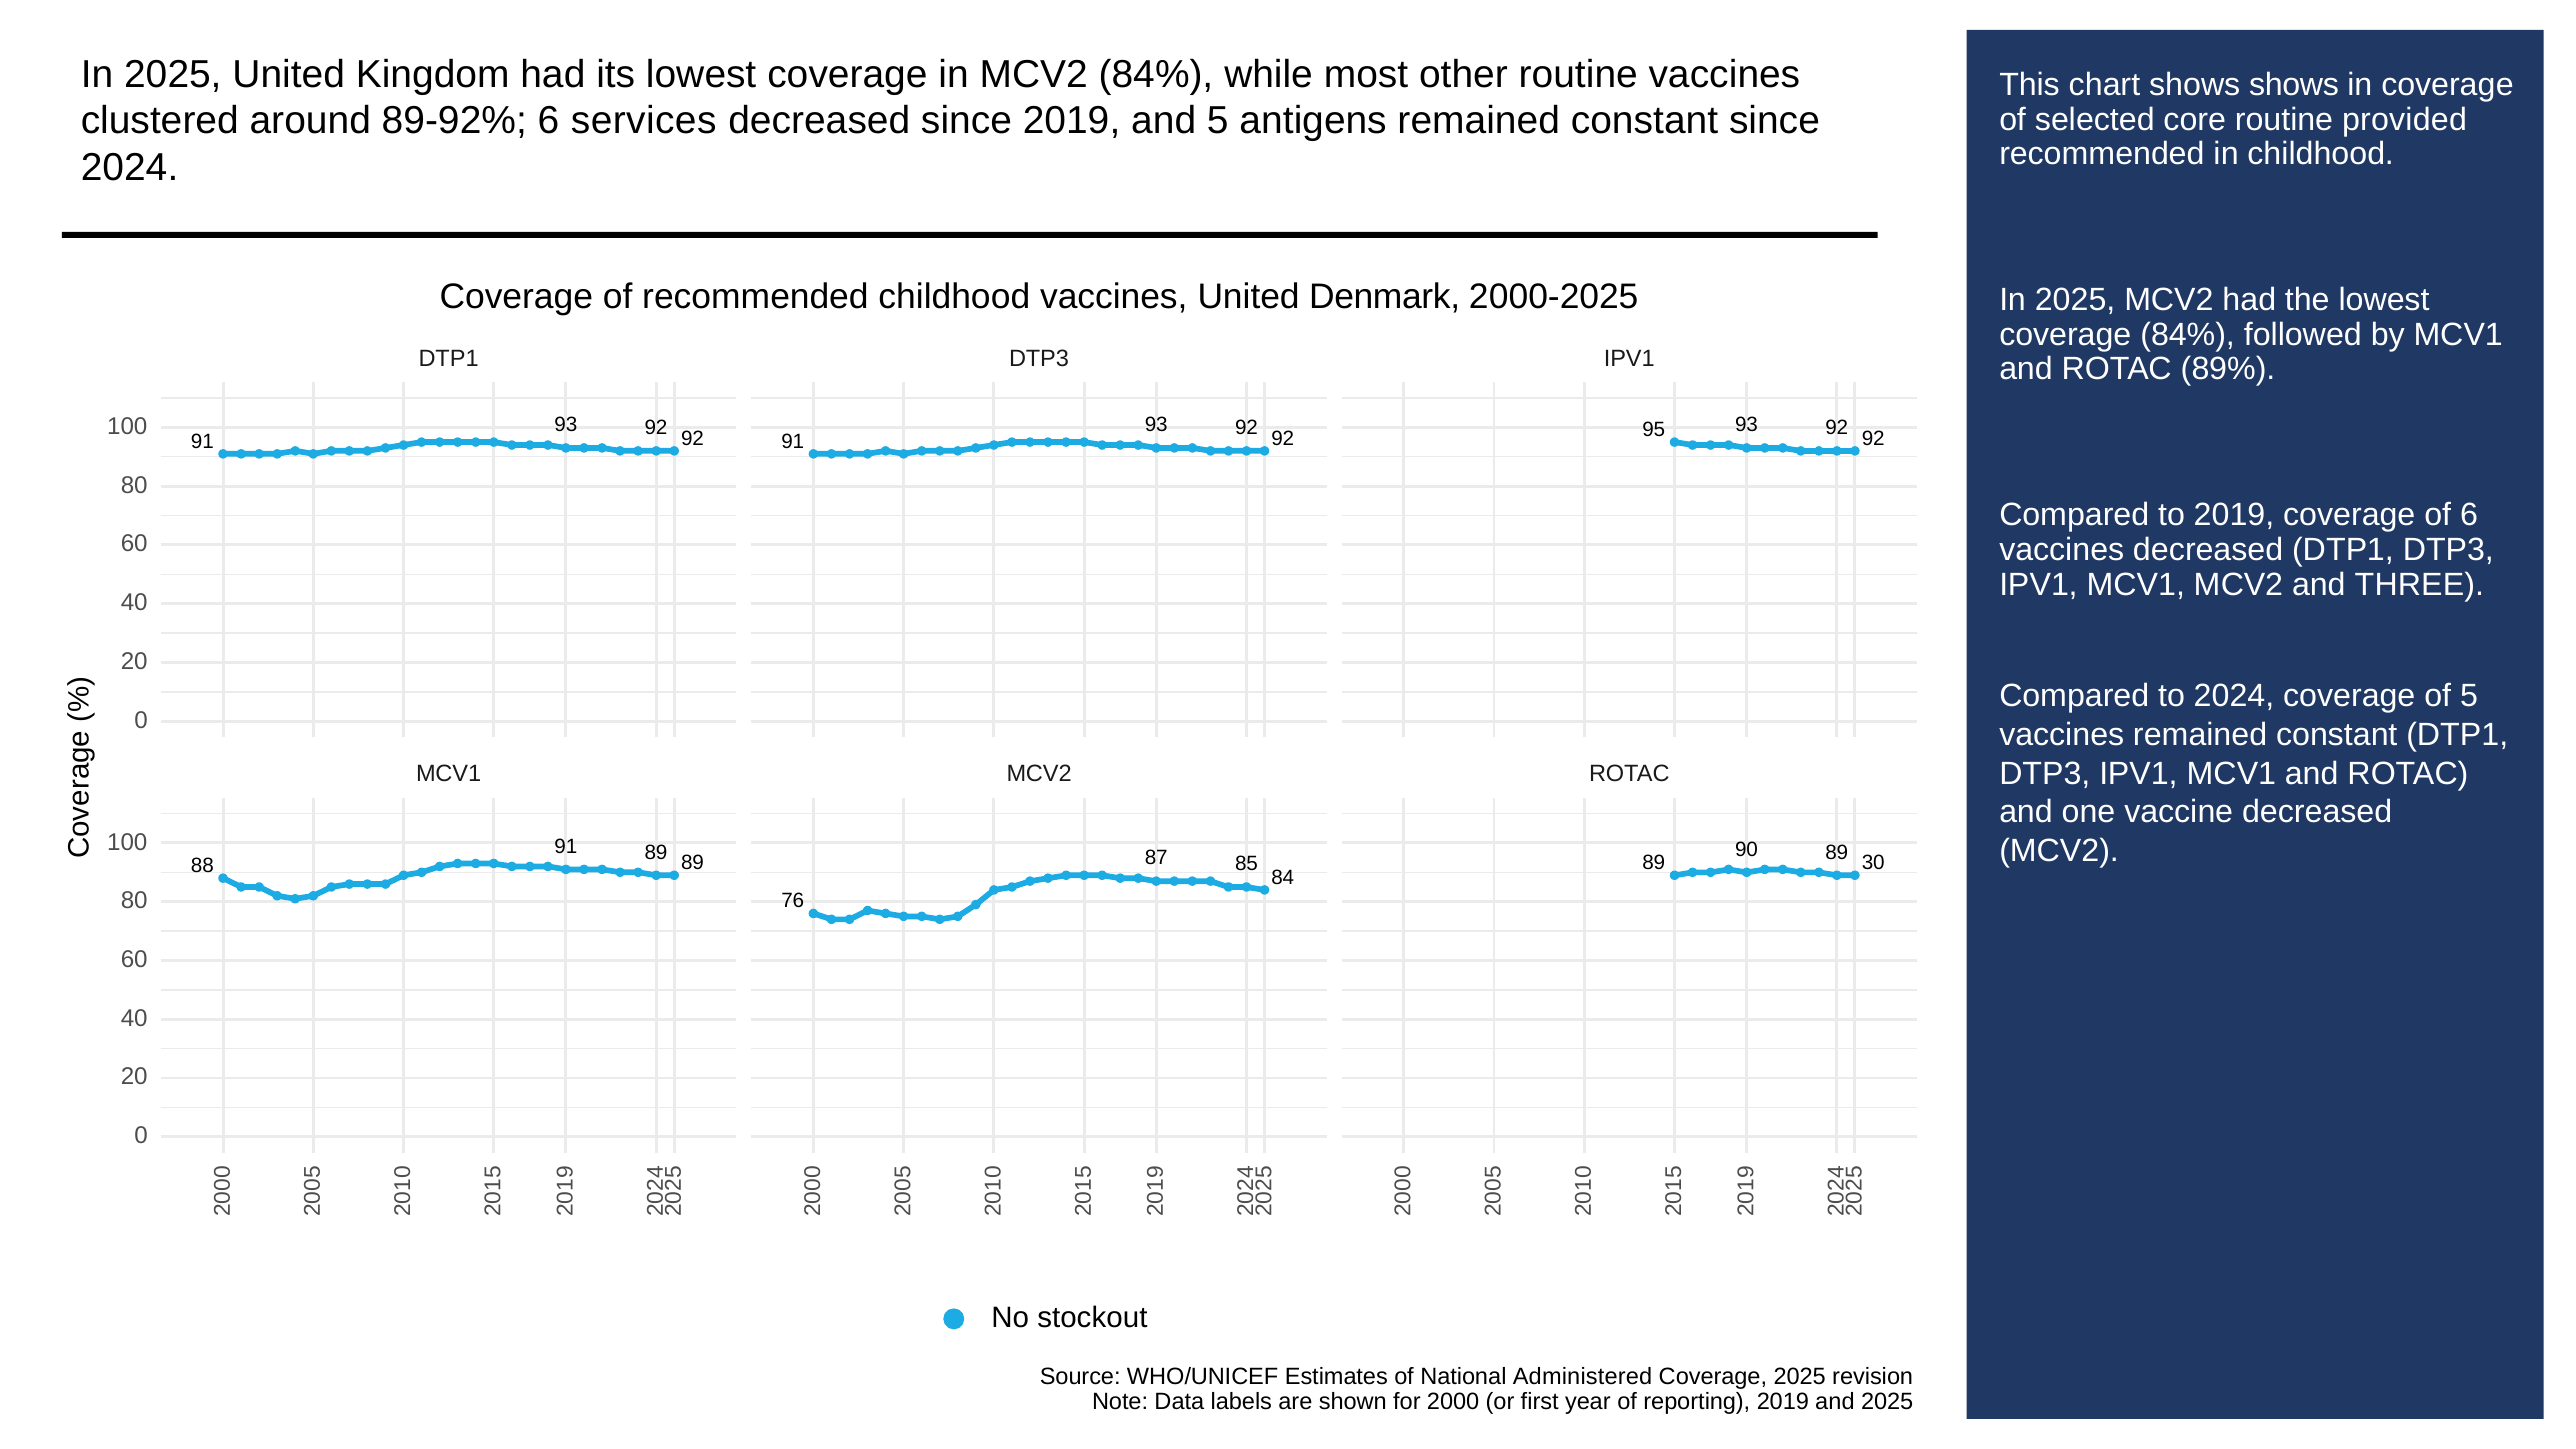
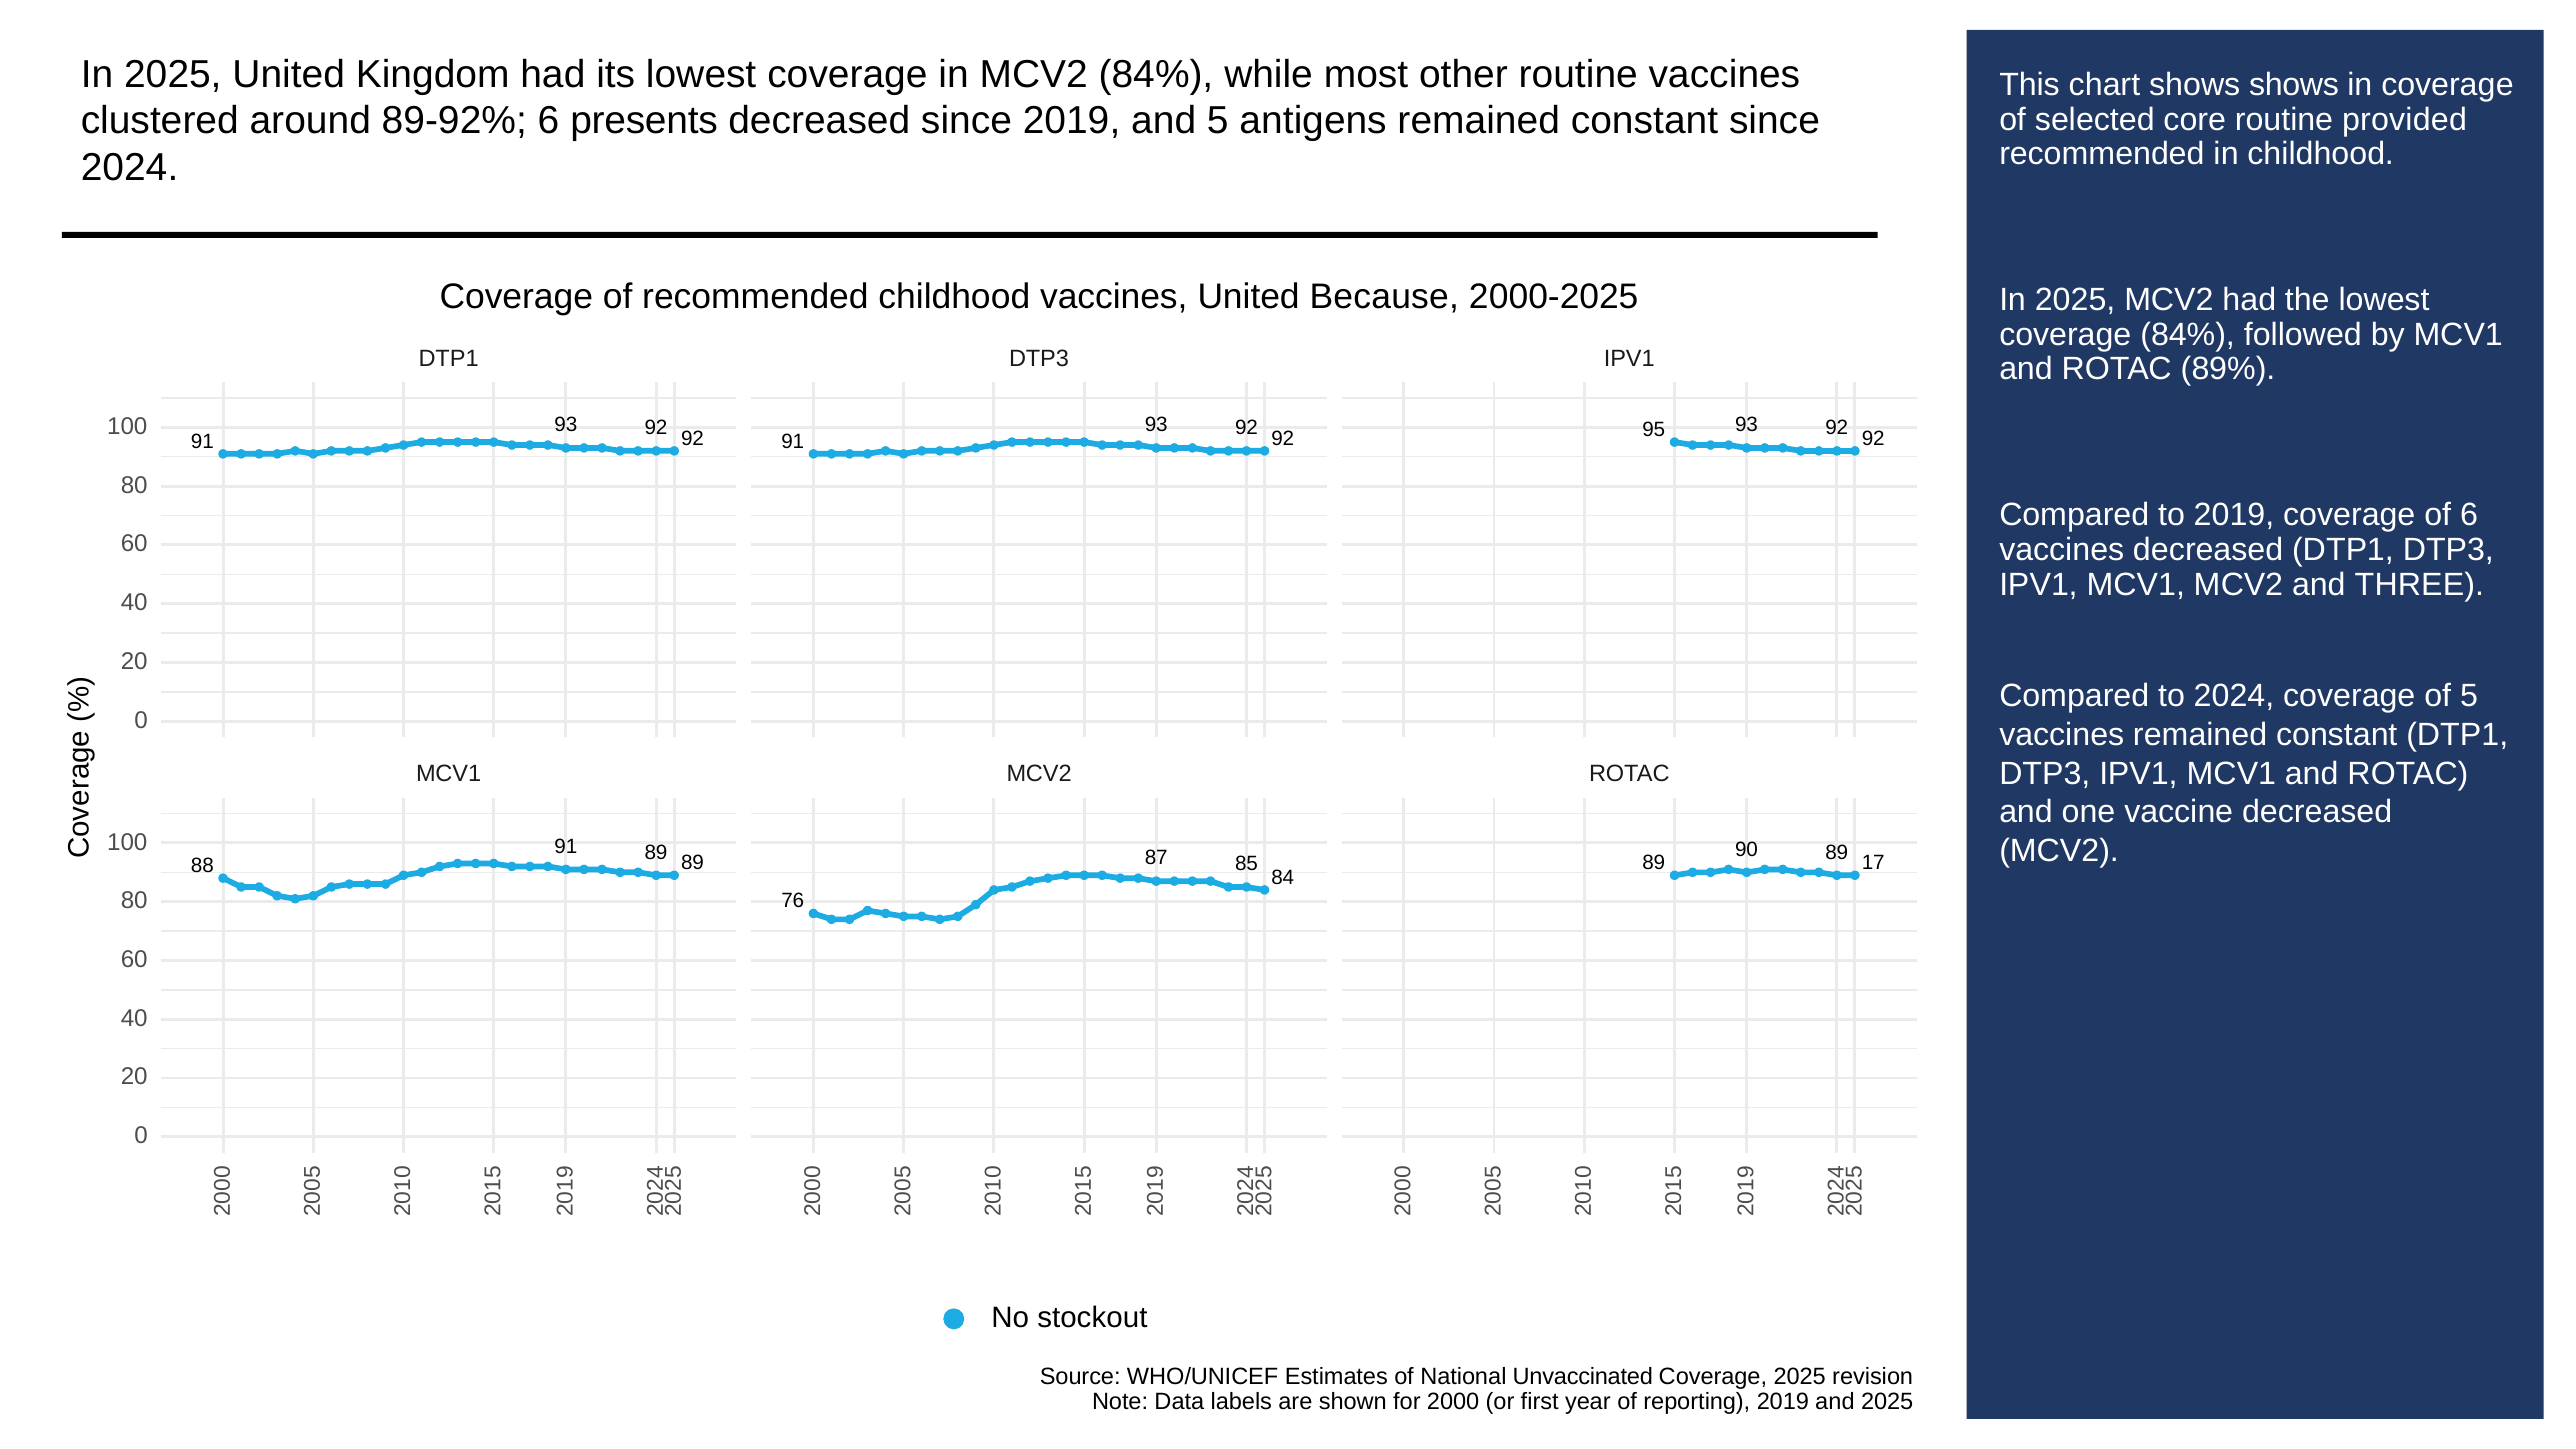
services: services -> presents (644, 121)
Denmark: Denmark -> Because (1384, 297)
30: 30 -> 17 (1873, 863)
Administered: Administered -> Unvaccinated (1583, 1376)
